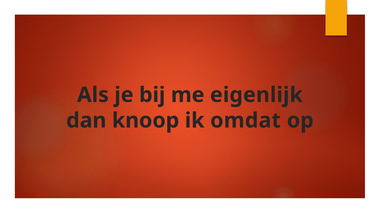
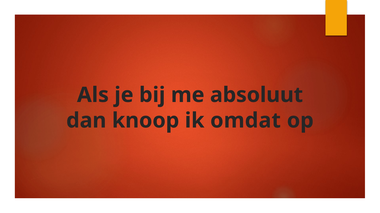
eigenlijk: eigenlijk -> absoluut (257, 95)
